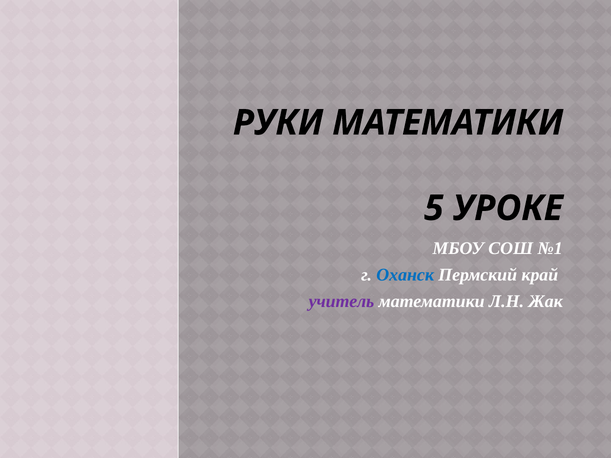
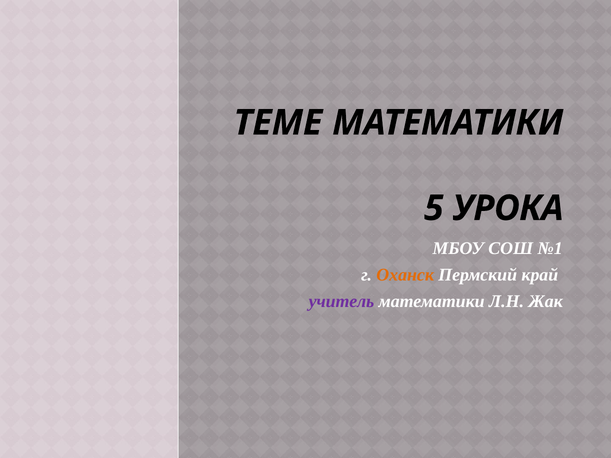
РУКИ: РУКИ -> ТЕМЕ (278, 123)
УРОКЕ: УРОКЕ -> УРОКА (508, 208)
Оханск colour: blue -> orange (405, 275)
